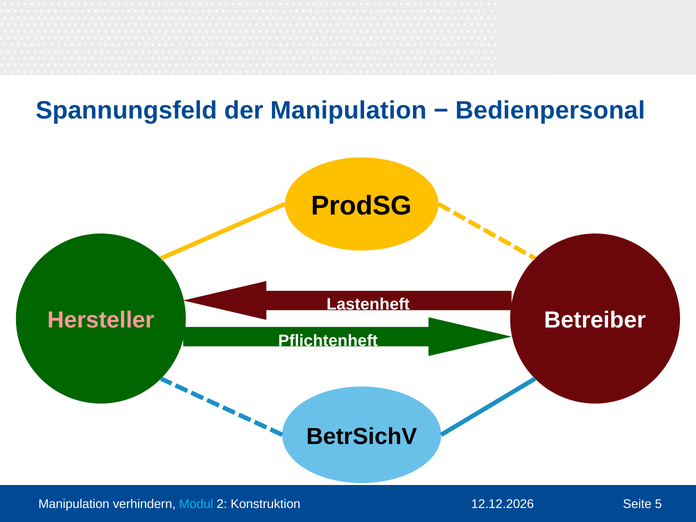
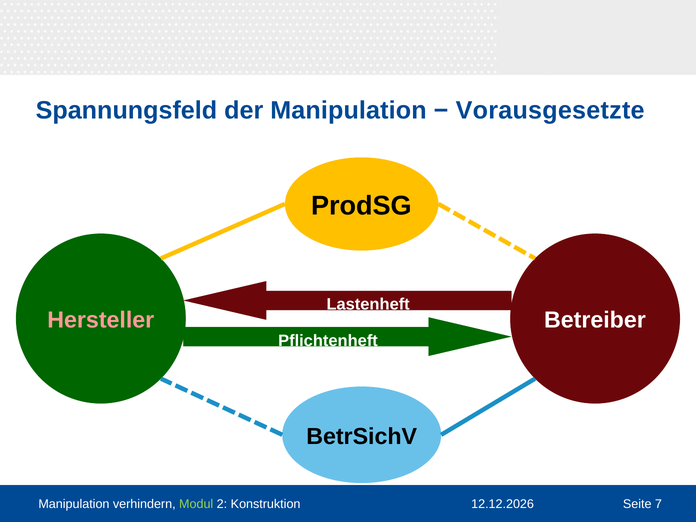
Bedienpersonal: Bedienpersonal -> Vorausgesetzte (550, 110)
Modul colour: light blue -> light green (196, 504)
5: 5 -> 7 (658, 504)
